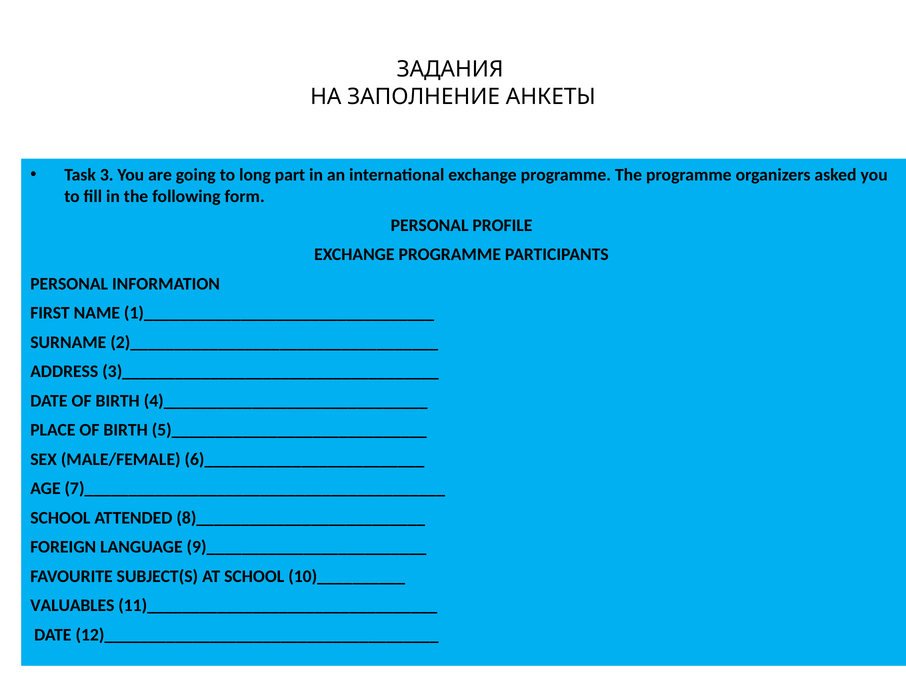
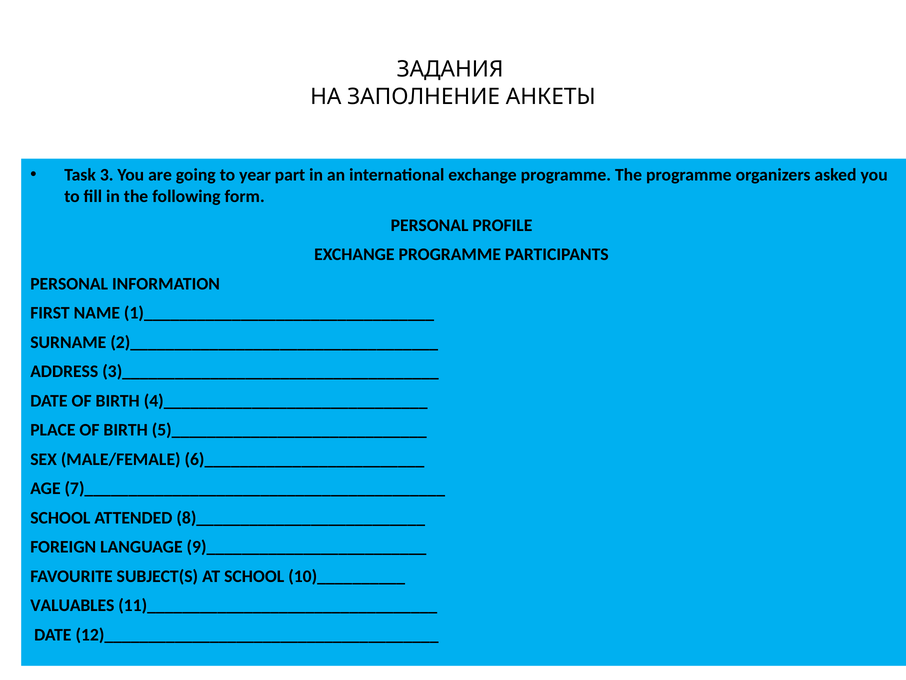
long: long -> year (255, 175)
